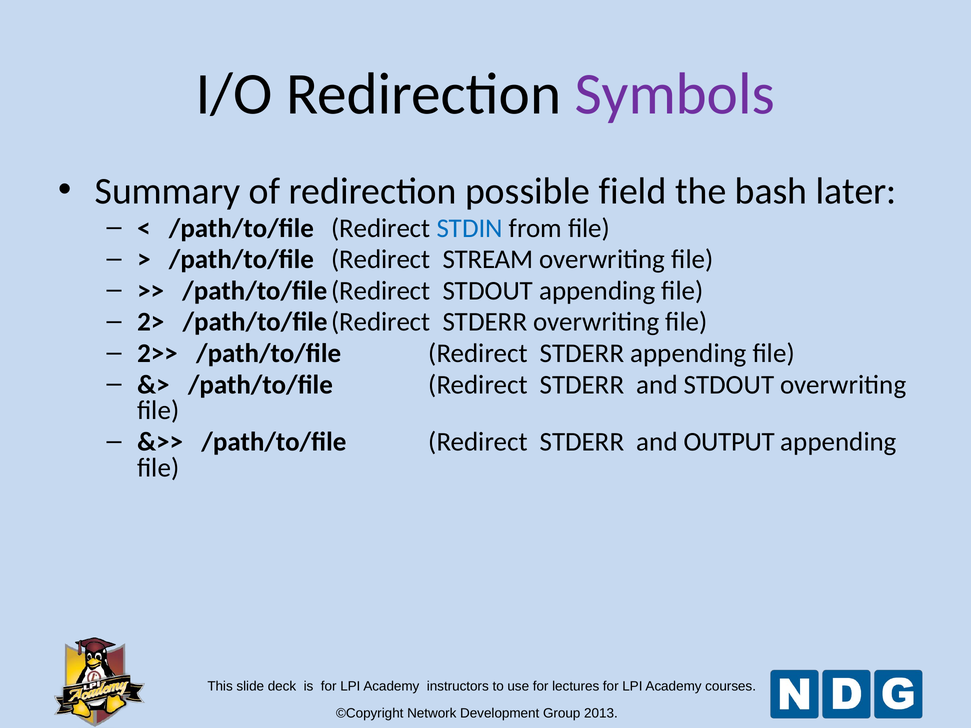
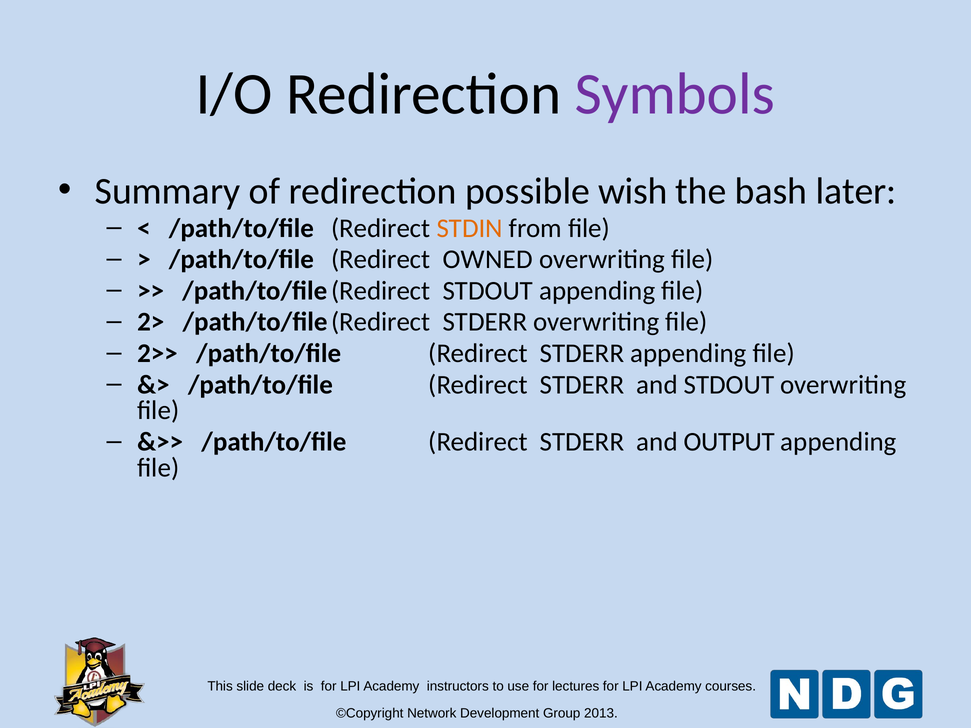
field: field -> wish (633, 191)
STDIN colour: blue -> orange (470, 228)
STREAM: STREAM -> OWNED (488, 260)
